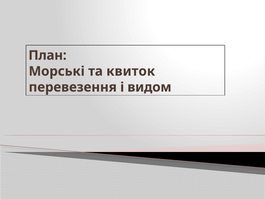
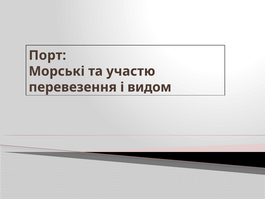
План: План -> Порт (47, 55)
квиток: квиток -> участю (131, 71)
